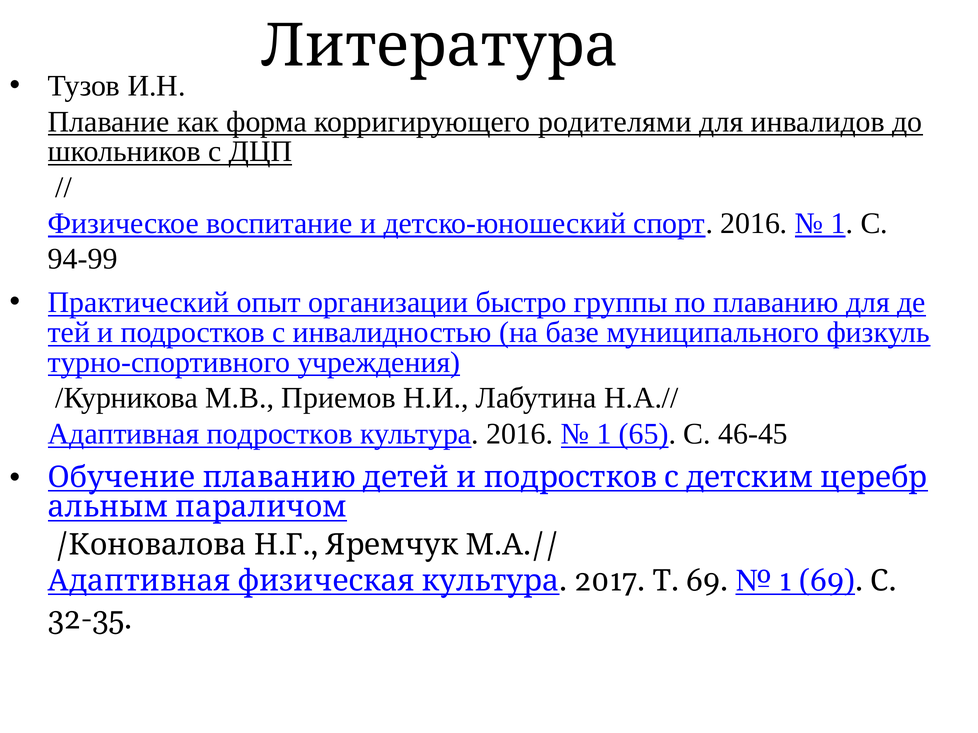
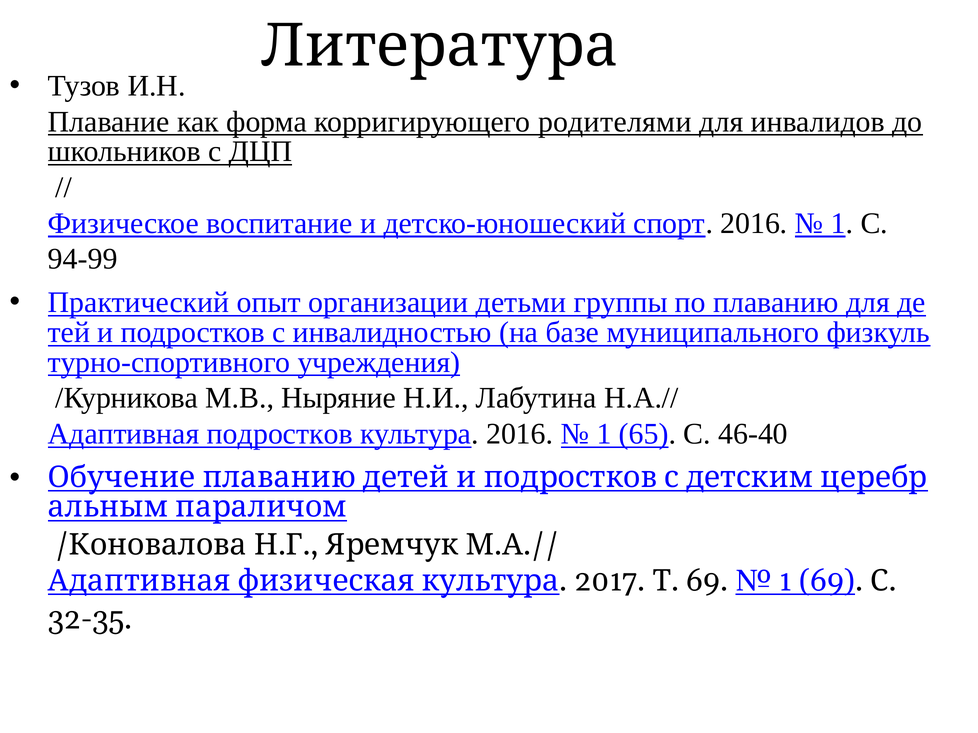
быстро: быстро -> детьми (521, 303)
Приемов: Приемов -> Ныряние (339, 398)
46-45: 46-45 -> 46-40 (753, 434)
